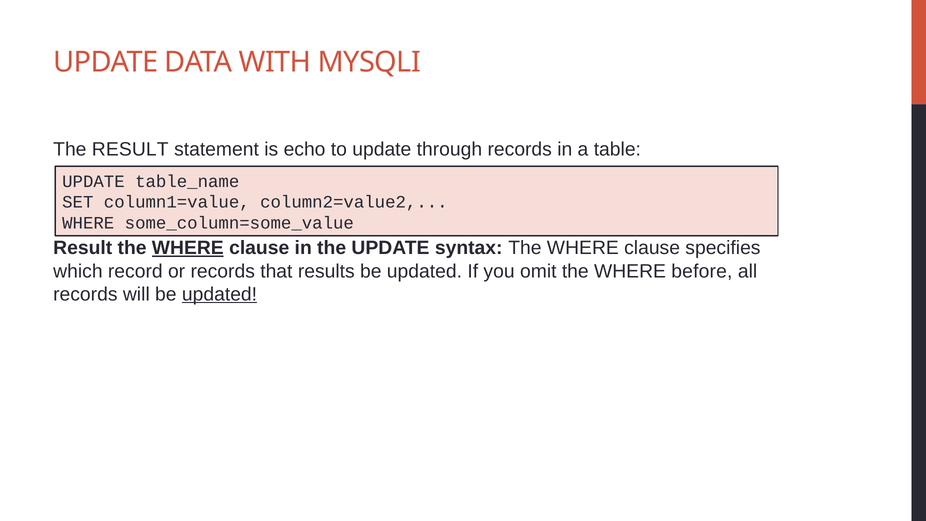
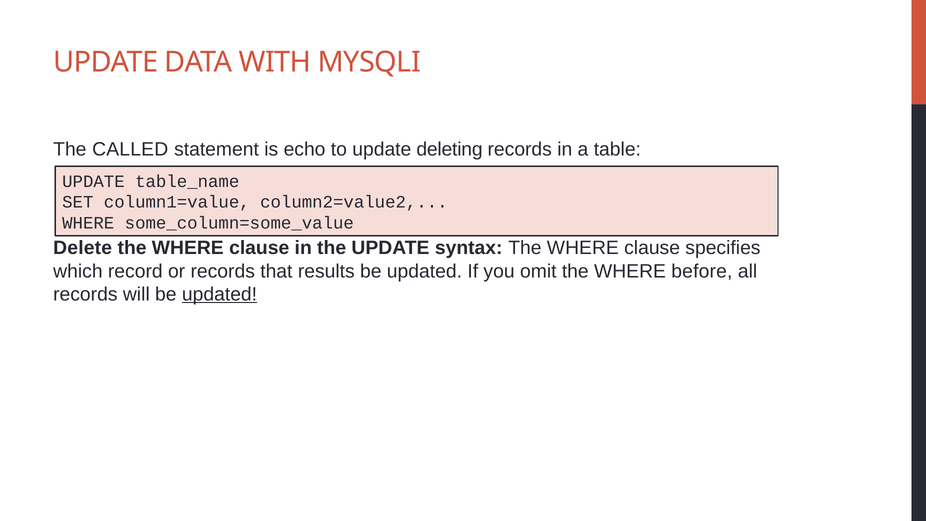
The RESULT: RESULT -> CALLED (130, 150)
through: through -> deleting (450, 150)
Result: Result -> Delete (83, 248)
WHERE underline: present -> none (188, 248)
